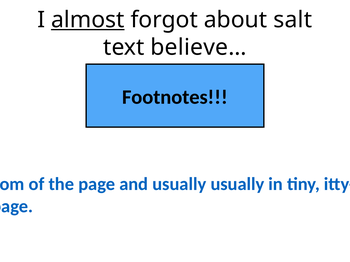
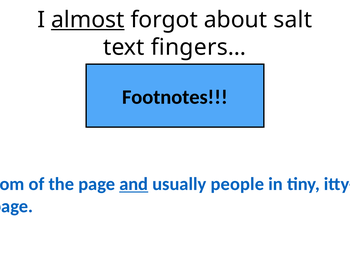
believe…: believe… -> fingers… (198, 47)
and underline: none -> present (134, 184)
usually usually: usually -> people (237, 184)
